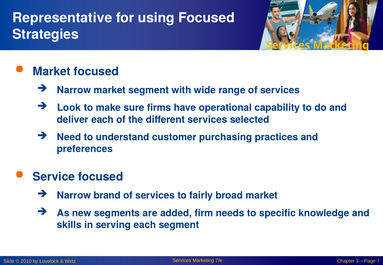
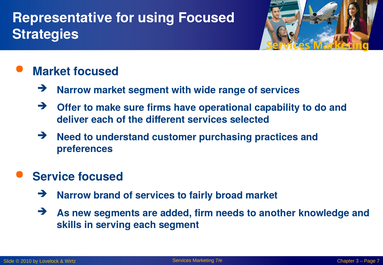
Look: Look -> Offer (69, 108)
specific: specific -> another (277, 213)
